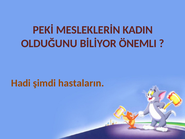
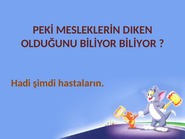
KADIN: KADIN -> DIKEN (138, 30)
BİLİYOR ÖNEMLI: ÖNEMLI -> BİLİYOR (138, 43)
